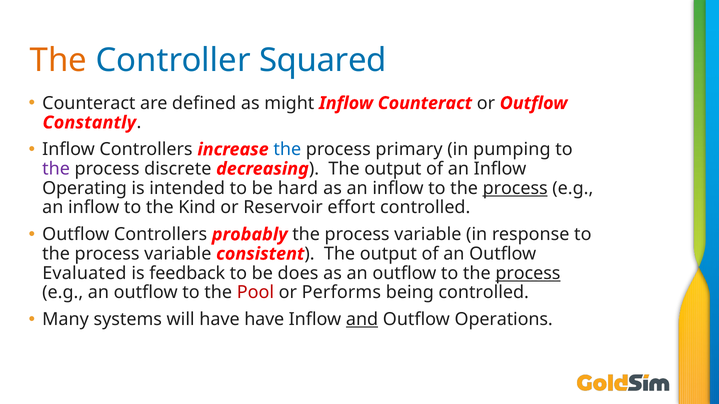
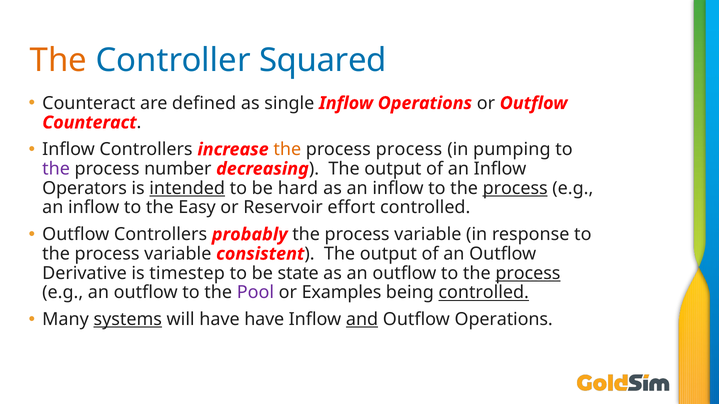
might: might -> single (289, 103)
Inflow Counteract: Counteract -> Operations (425, 103)
Constantly: Constantly -> Counteract (89, 123)
the colour: blue -> orange (287, 150)
process primary: primary -> process (409, 150)
discrete: discrete -> number (178, 169)
Operating: Operating -> Operators (85, 188)
intended underline: none -> present (187, 188)
Kind: Kind -> Easy (197, 208)
Evaluated: Evaluated -> Derivative (85, 273)
feedback: feedback -> timestep (187, 273)
does: does -> state (298, 273)
Pool colour: red -> purple (255, 293)
Performs: Performs -> Examples (342, 293)
controlled underline: none -> present (484, 293)
systems underline: none -> present (128, 320)
